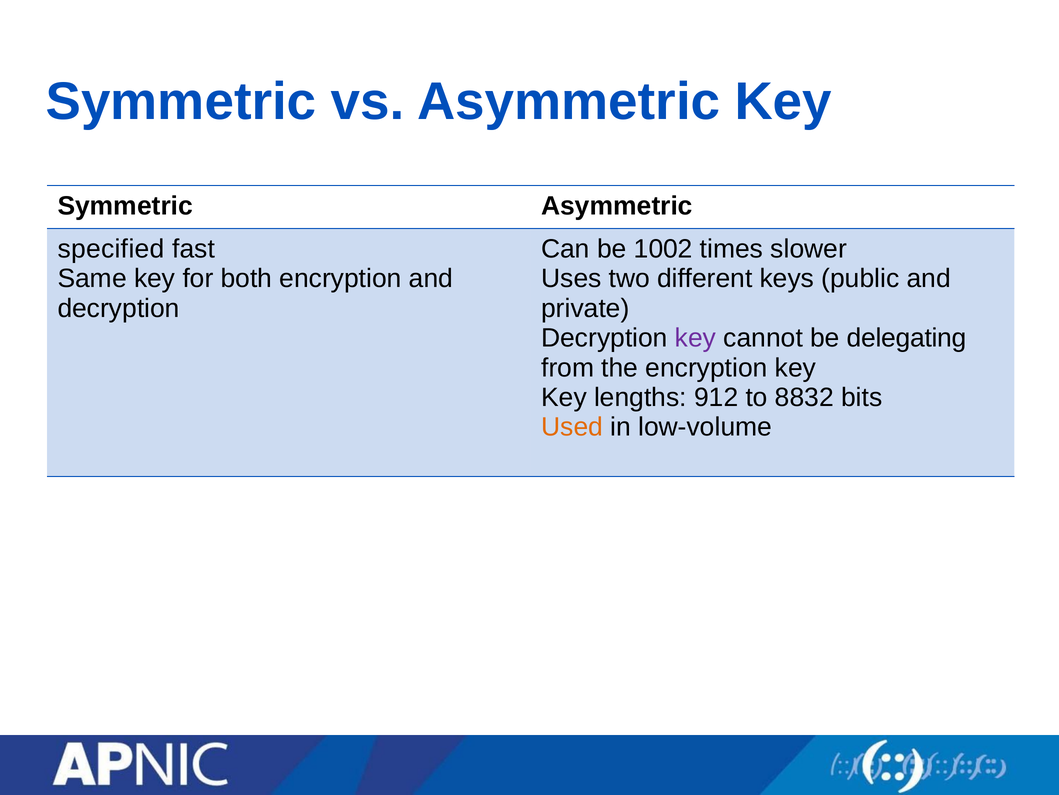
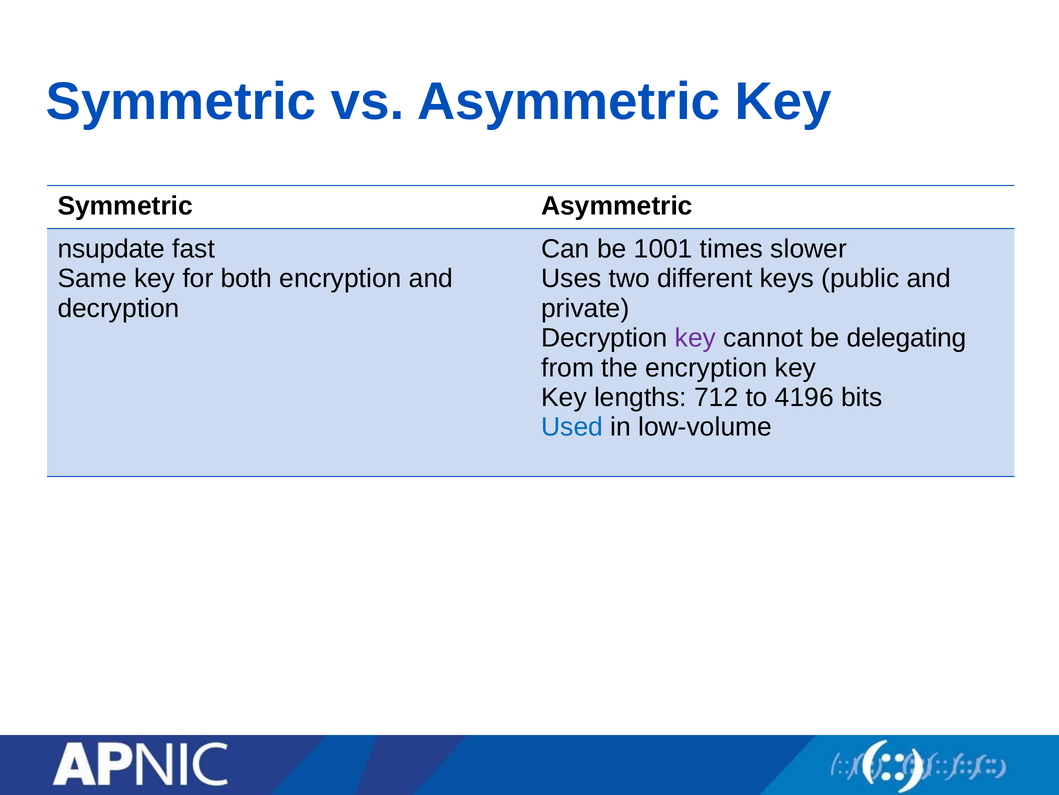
specified: specified -> nsupdate (111, 249)
1002: 1002 -> 1001 (663, 249)
912: 912 -> 712 (716, 397)
8832: 8832 -> 4196 (804, 397)
Used colour: orange -> blue (572, 427)
